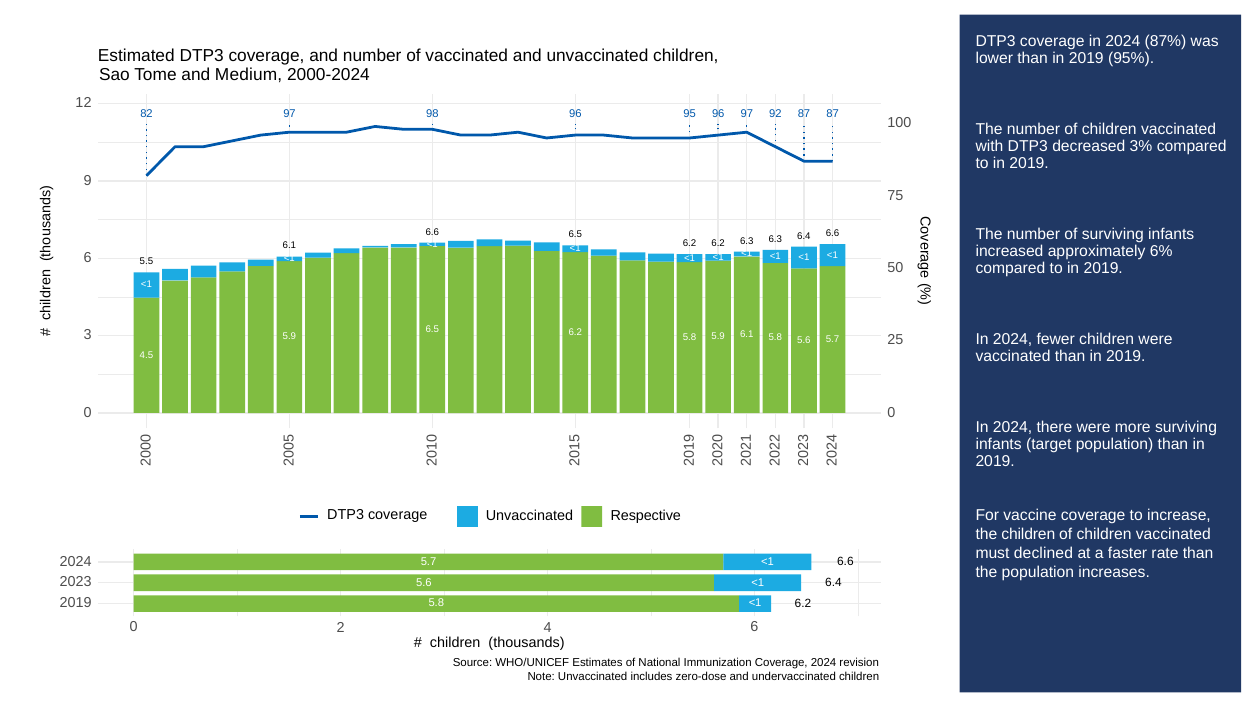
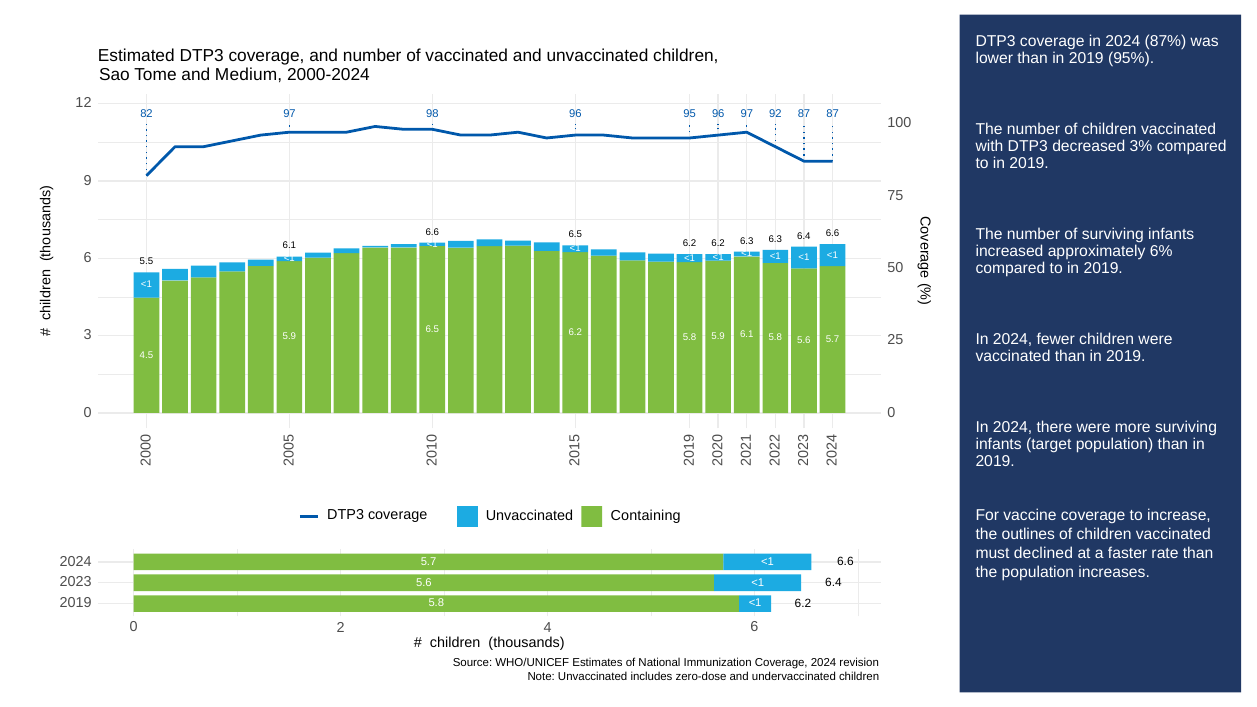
Respective: Respective -> Containing (646, 516)
the children: children -> outlines (1028, 535)
